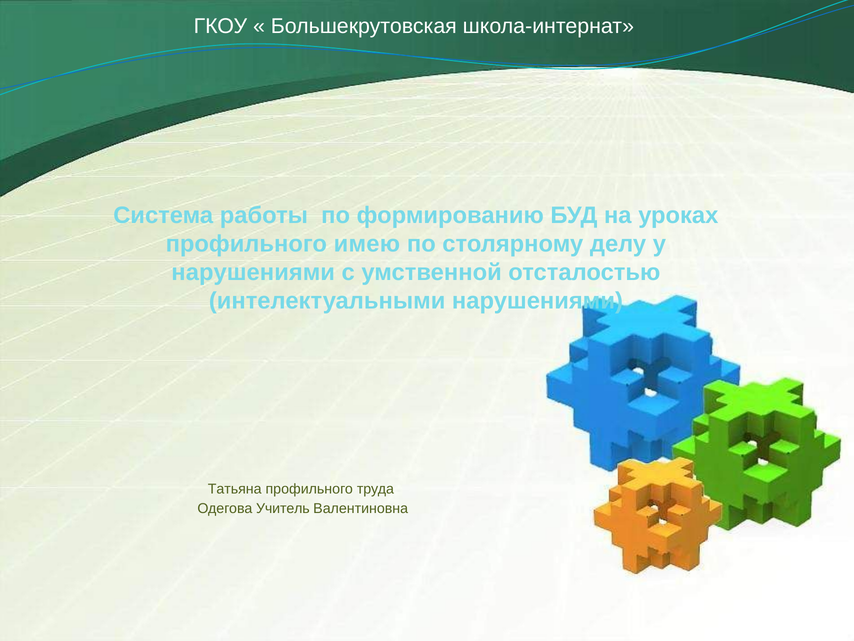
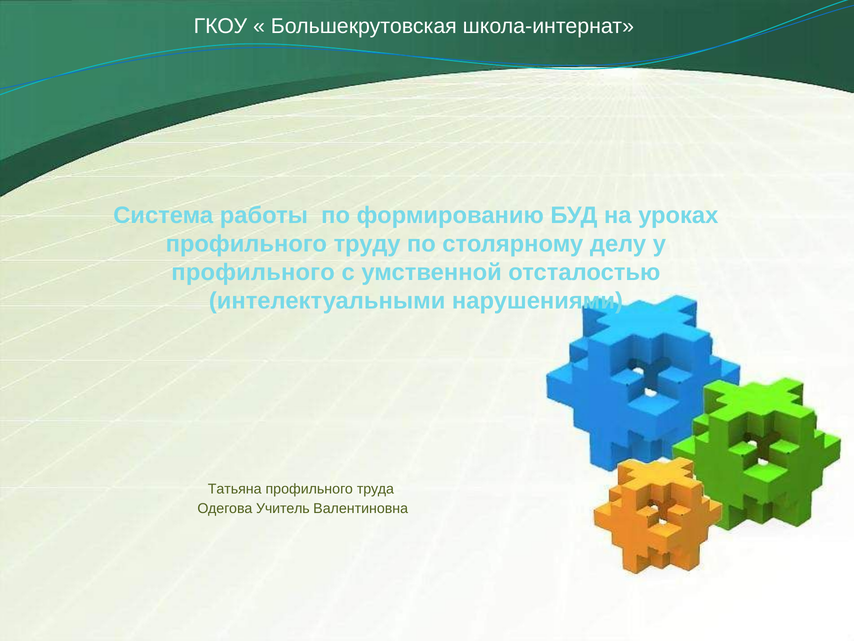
имею: имею -> труду (367, 244)
нарушениями: нарушениями -> профильного (253, 272)
